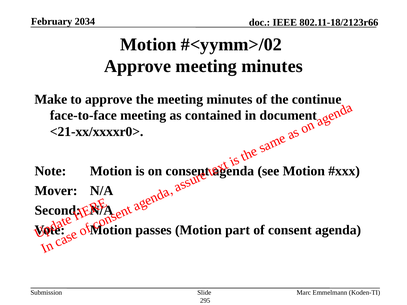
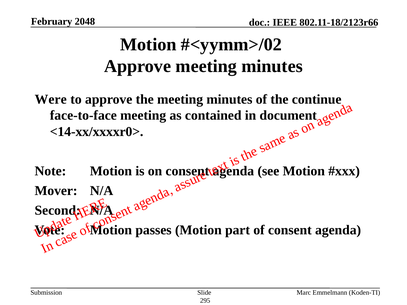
2034: 2034 -> 2048 (85, 22)
Make: Make -> Were (51, 99)
<21-xx/xxxxr0>: <21-xx/xxxxr0> -> <14-xx/xxxxr0> (97, 132)
